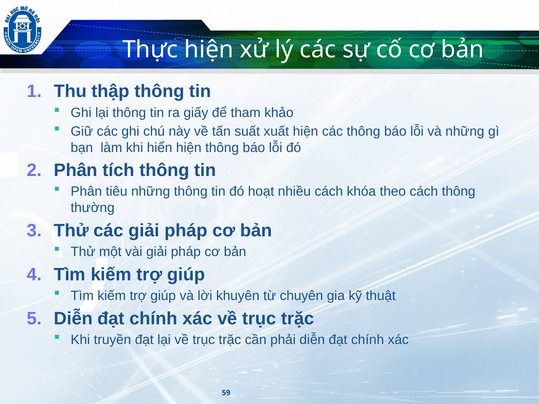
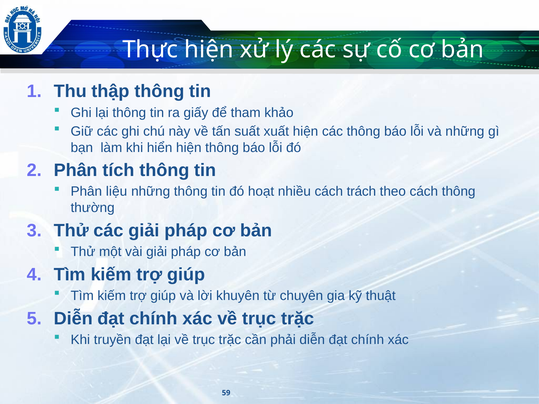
tiêu: tiêu -> liệu (117, 192)
khóa: khóa -> trách (361, 192)
